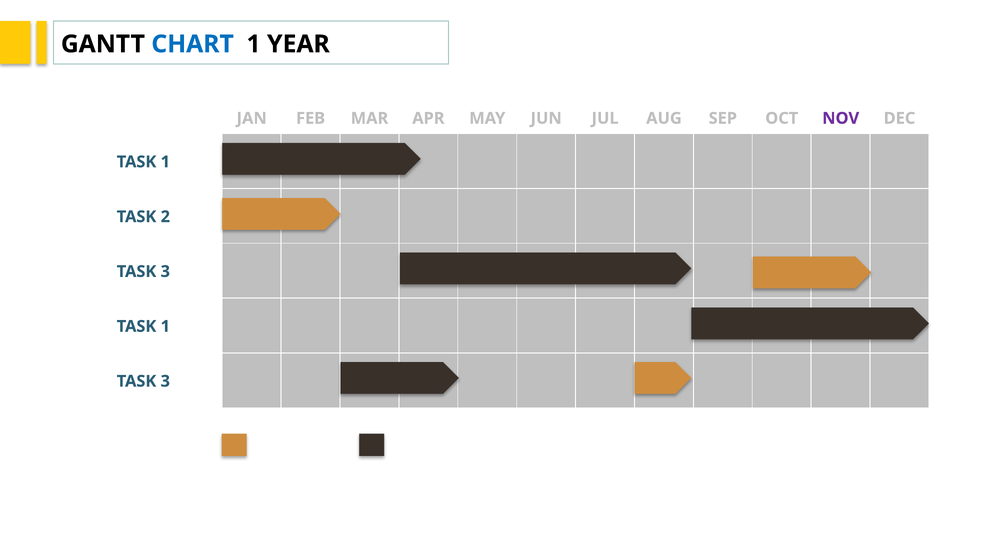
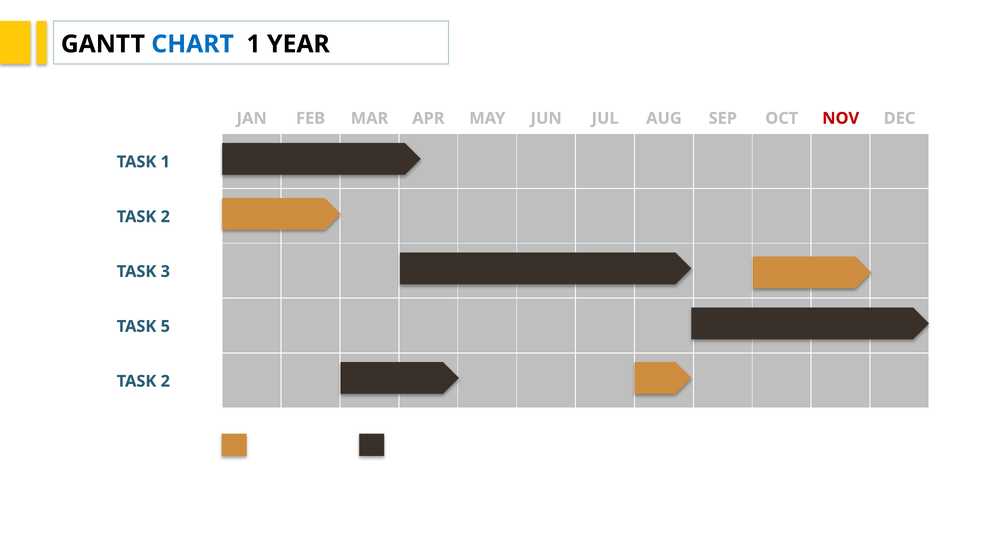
NOV colour: purple -> red (841, 118)
1: 1 -> 5 (165, 327)
3: 3 -> 2 (165, 381)
